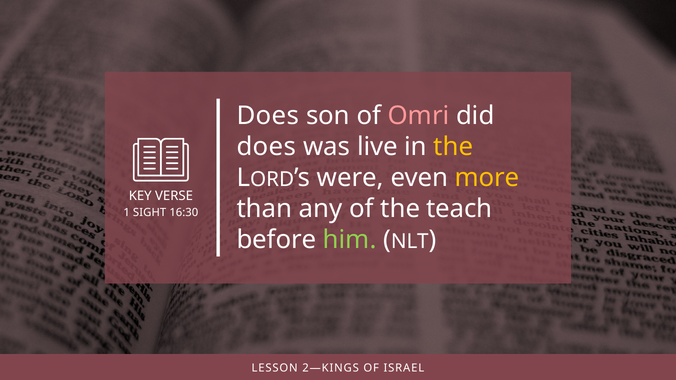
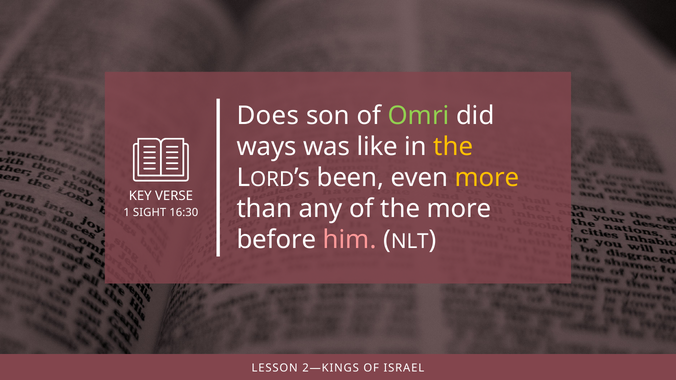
Omri colour: pink -> light green (419, 116)
does: does -> ways (267, 147)
live: live -> like (377, 147)
were: were -> been (350, 178)
the teach: teach -> more (459, 209)
him colour: light green -> pink (350, 240)
